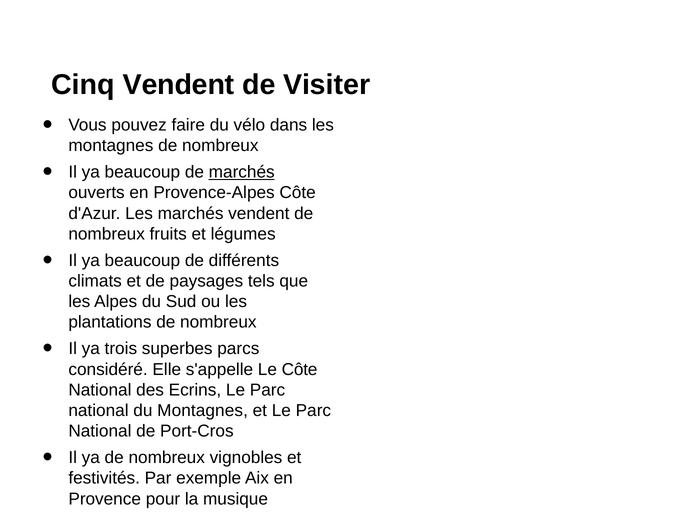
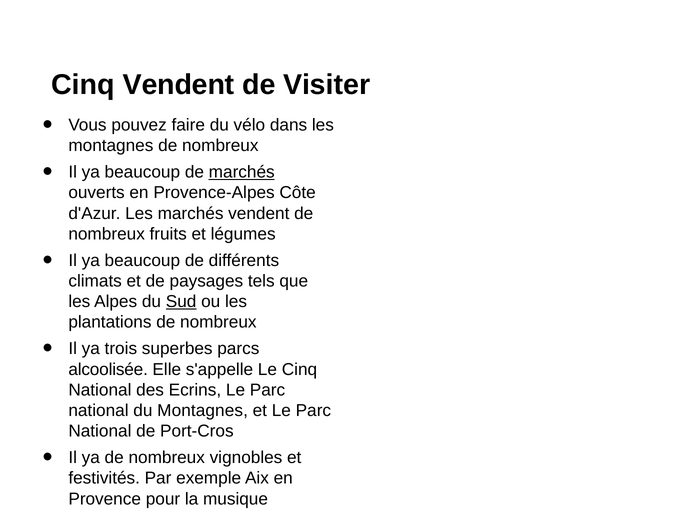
Sud underline: none -> present (181, 302)
considéré: considéré -> alcoolisée (108, 369)
Le Côte: Côte -> Cinq (299, 369)
